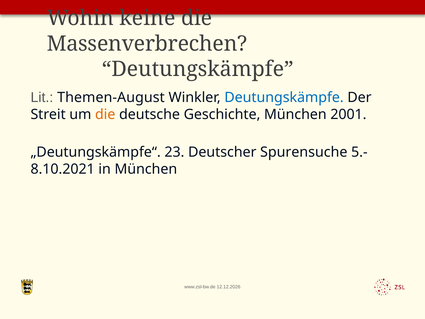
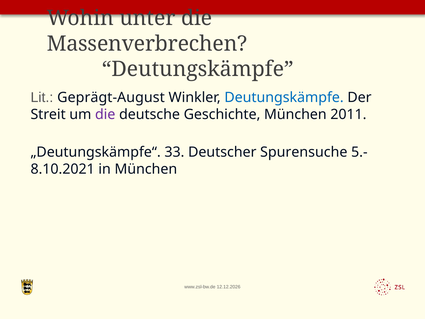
keine: keine -> unter (147, 18)
Themen-August: Themen-August -> Geprägt-August (111, 97)
die colour: orange -> purple (105, 114)
2001: 2001 -> 2011 (348, 114)
23: 23 -> 33 (174, 152)
